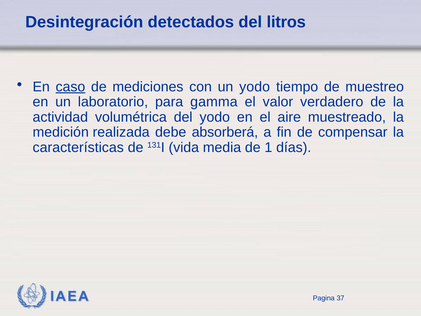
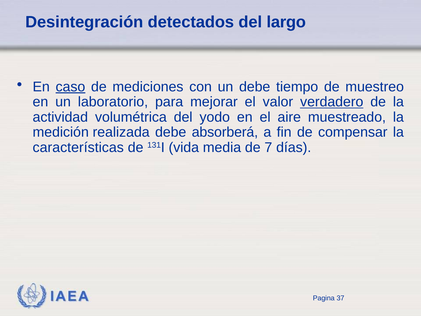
litros: litros -> largo (286, 22)
un yodo: yodo -> debe (255, 87)
gamma: gamma -> mejorar (214, 102)
verdadero underline: none -> present (332, 102)
1: 1 -> 7 (268, 147)
